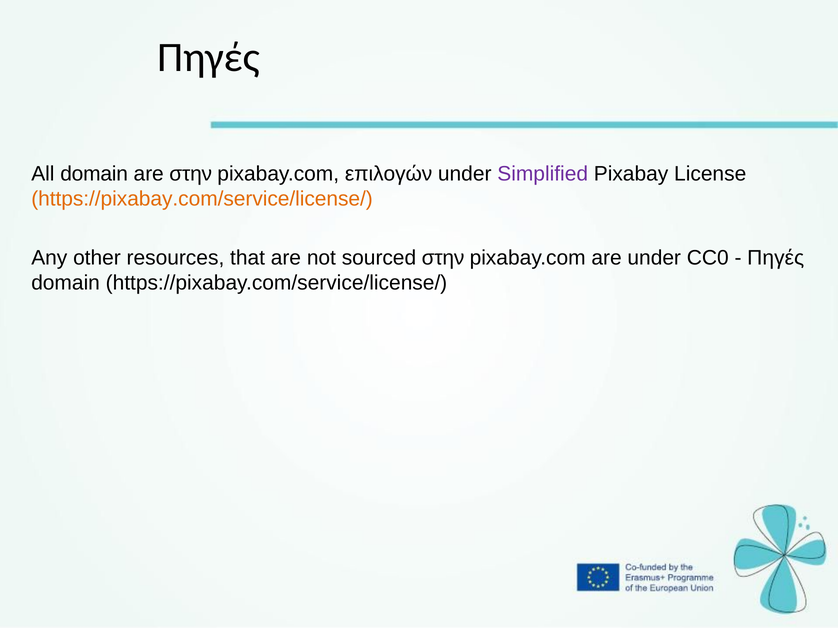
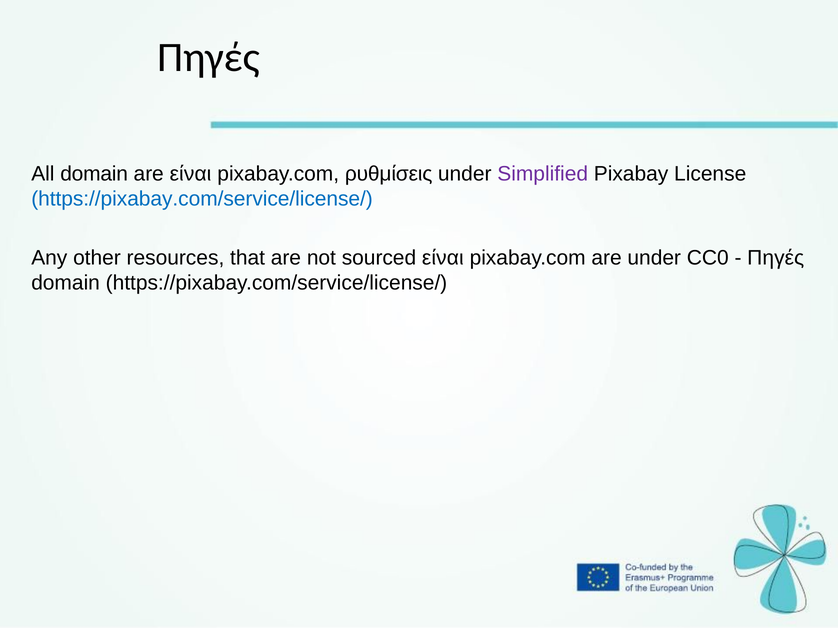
are στην: στην -> είναι (191, 174)
επιλογών: επιλογών -> ρυθμίσεις (389, 174)
https://pixabay.com/service/license/ colour: orange -> blue (202, 199)
sourced στην: στην -> είναι (443, 258)
